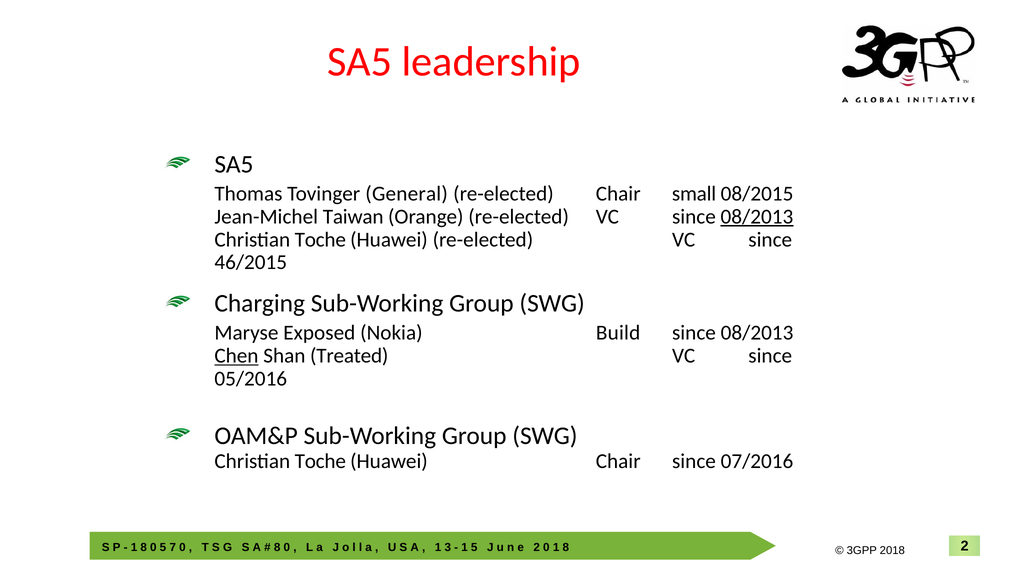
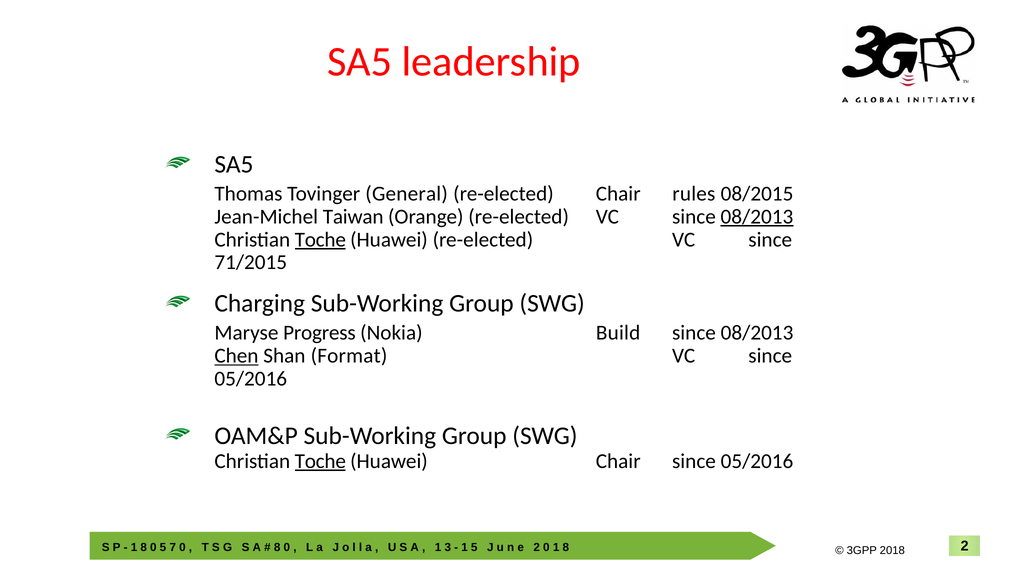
small: small -> rules (694, 194)
Toche underline: none -> present (320, 240)
46/2015: 46/2015 -> 71/2015 (251, 262)
Exposed: Exposed -> Progress (319, 333)
Treated: Treated -> Format (349, 356)
Toche underline: none -> present (320, 461)
Chair since 07/2016: 07/2016 -> 05/2016 (757, 461)
